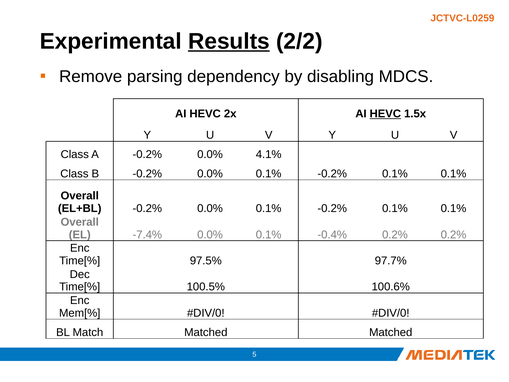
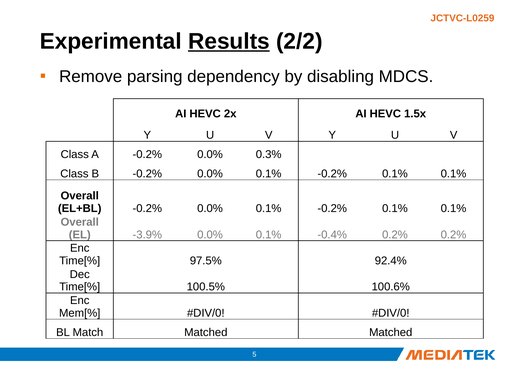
HEVC underline: present -> none (385, 114)
4.1%: 4.1% -> 0.3% (269, 154)
-7.4%: -7.4% -> -3.9% (147, 234)
97.7%: 97.7% -> 92.4% (391, 261)
